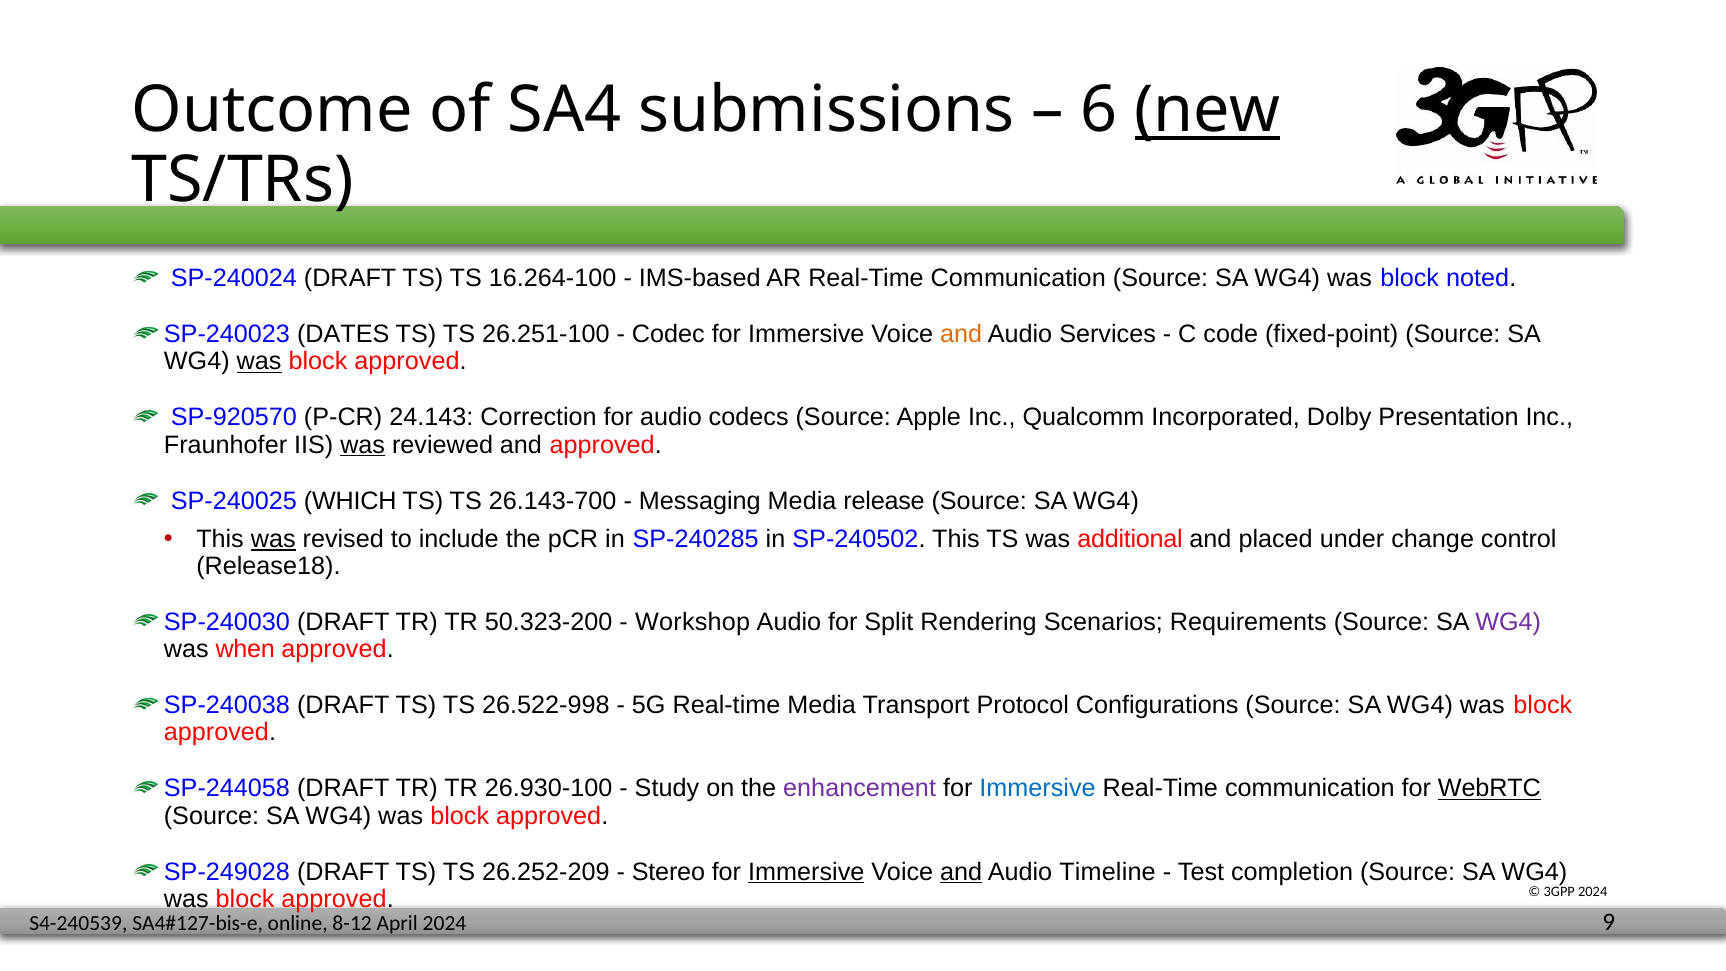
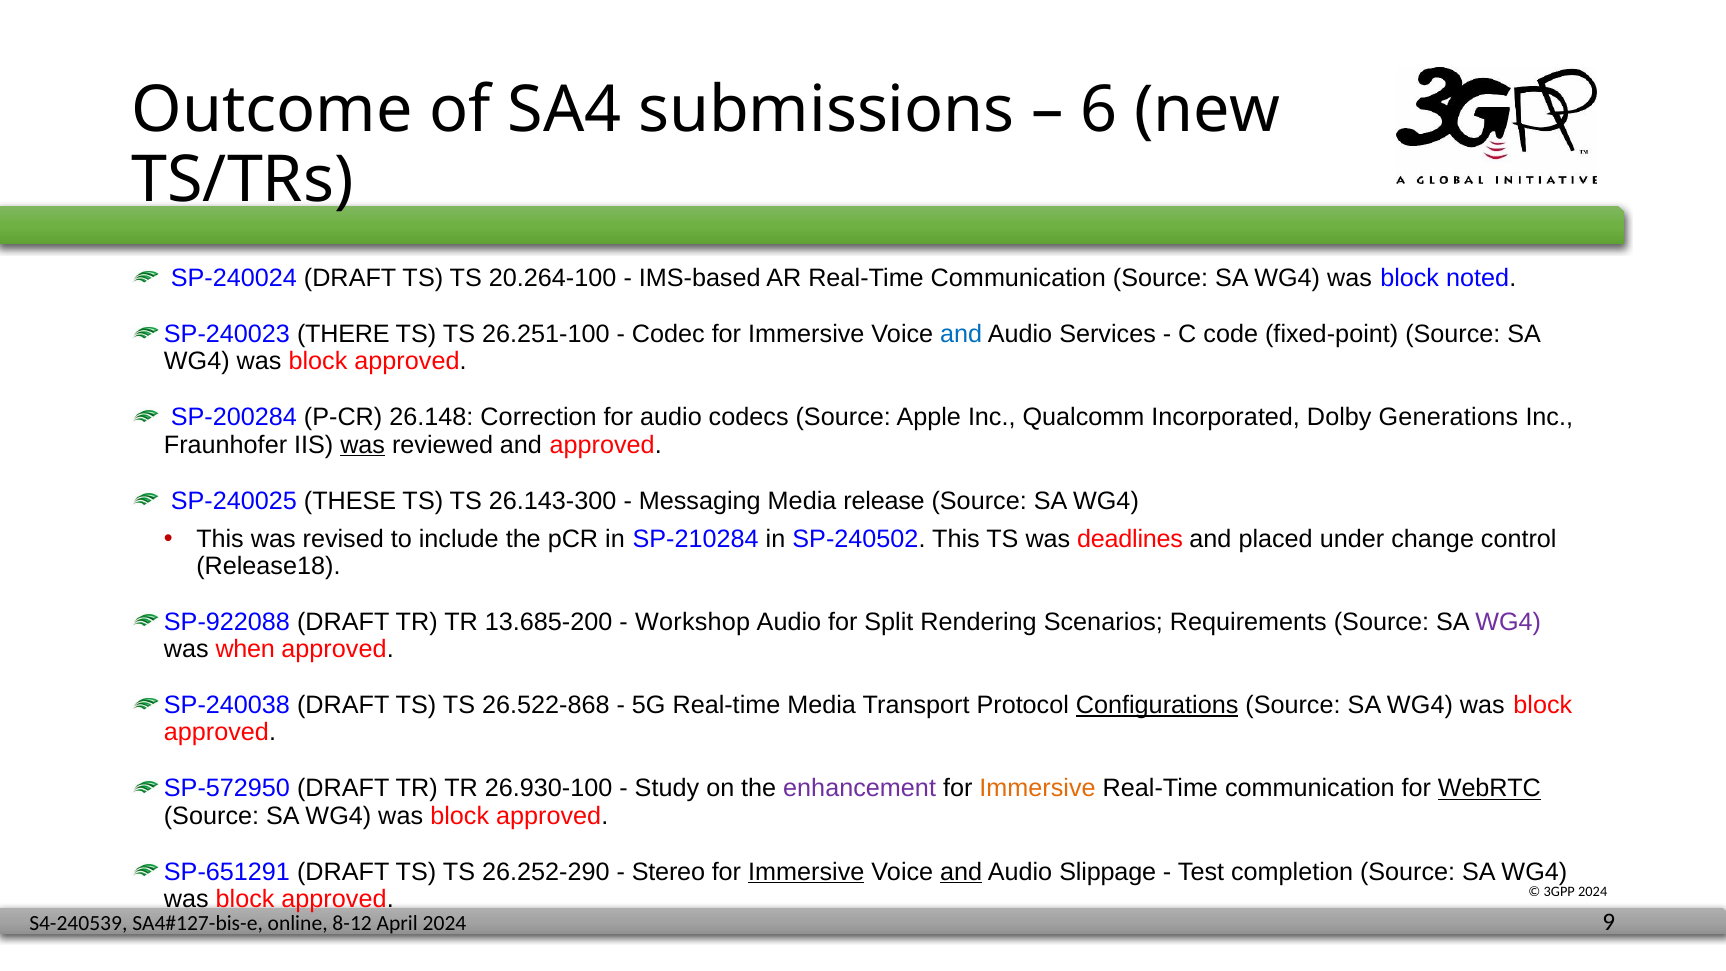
new underline: present -> none (1207, 110)
16.264-100: 16.264-100 -> 20.264-100 (553, 278)
DATES: DATES -> THERE (343, 334)
and colour: orange -> blue (961, 334)
was underline: present -> none (259, 362)
SP-920570: SP-920570 -> SP-200284 (234, 418)
24.143: 24.143 -> 26.148 (431, 418)
Presentation: Presentation -> Generations (1448, 418)
WHICH: WHICH -> THESE (350, 501)
26.143-700: 26.143-700 -> 26.143-300 (553, 501)
was underline: present -> none (273, 539)
SP-240285: SP-240285 -> SP-210284 (696, 539)
additional: additional -> deadlines (1130, 539)
SP-240030: SP-240030 -> SP-922088 (227, 622)
50.323-200: 50.323-200 -> 13.685-200 (549, 622)
26.522-998: 26.522-998 -> 26.522-868 (546, 705)
Configurations underline: none -> present (1157, 705)
SP-244058: SP-244058 -> SP-572950 (227, 789)
Immersive colour: blue -> orange (1038, 789)
SP-249028: SP-249028 -> SP-651291 (227, 872)
26.252-209: 26.252-209 -> 26.252-290 (546, 872)
Timeline: Timeline -> Slippage (1108, 872)
